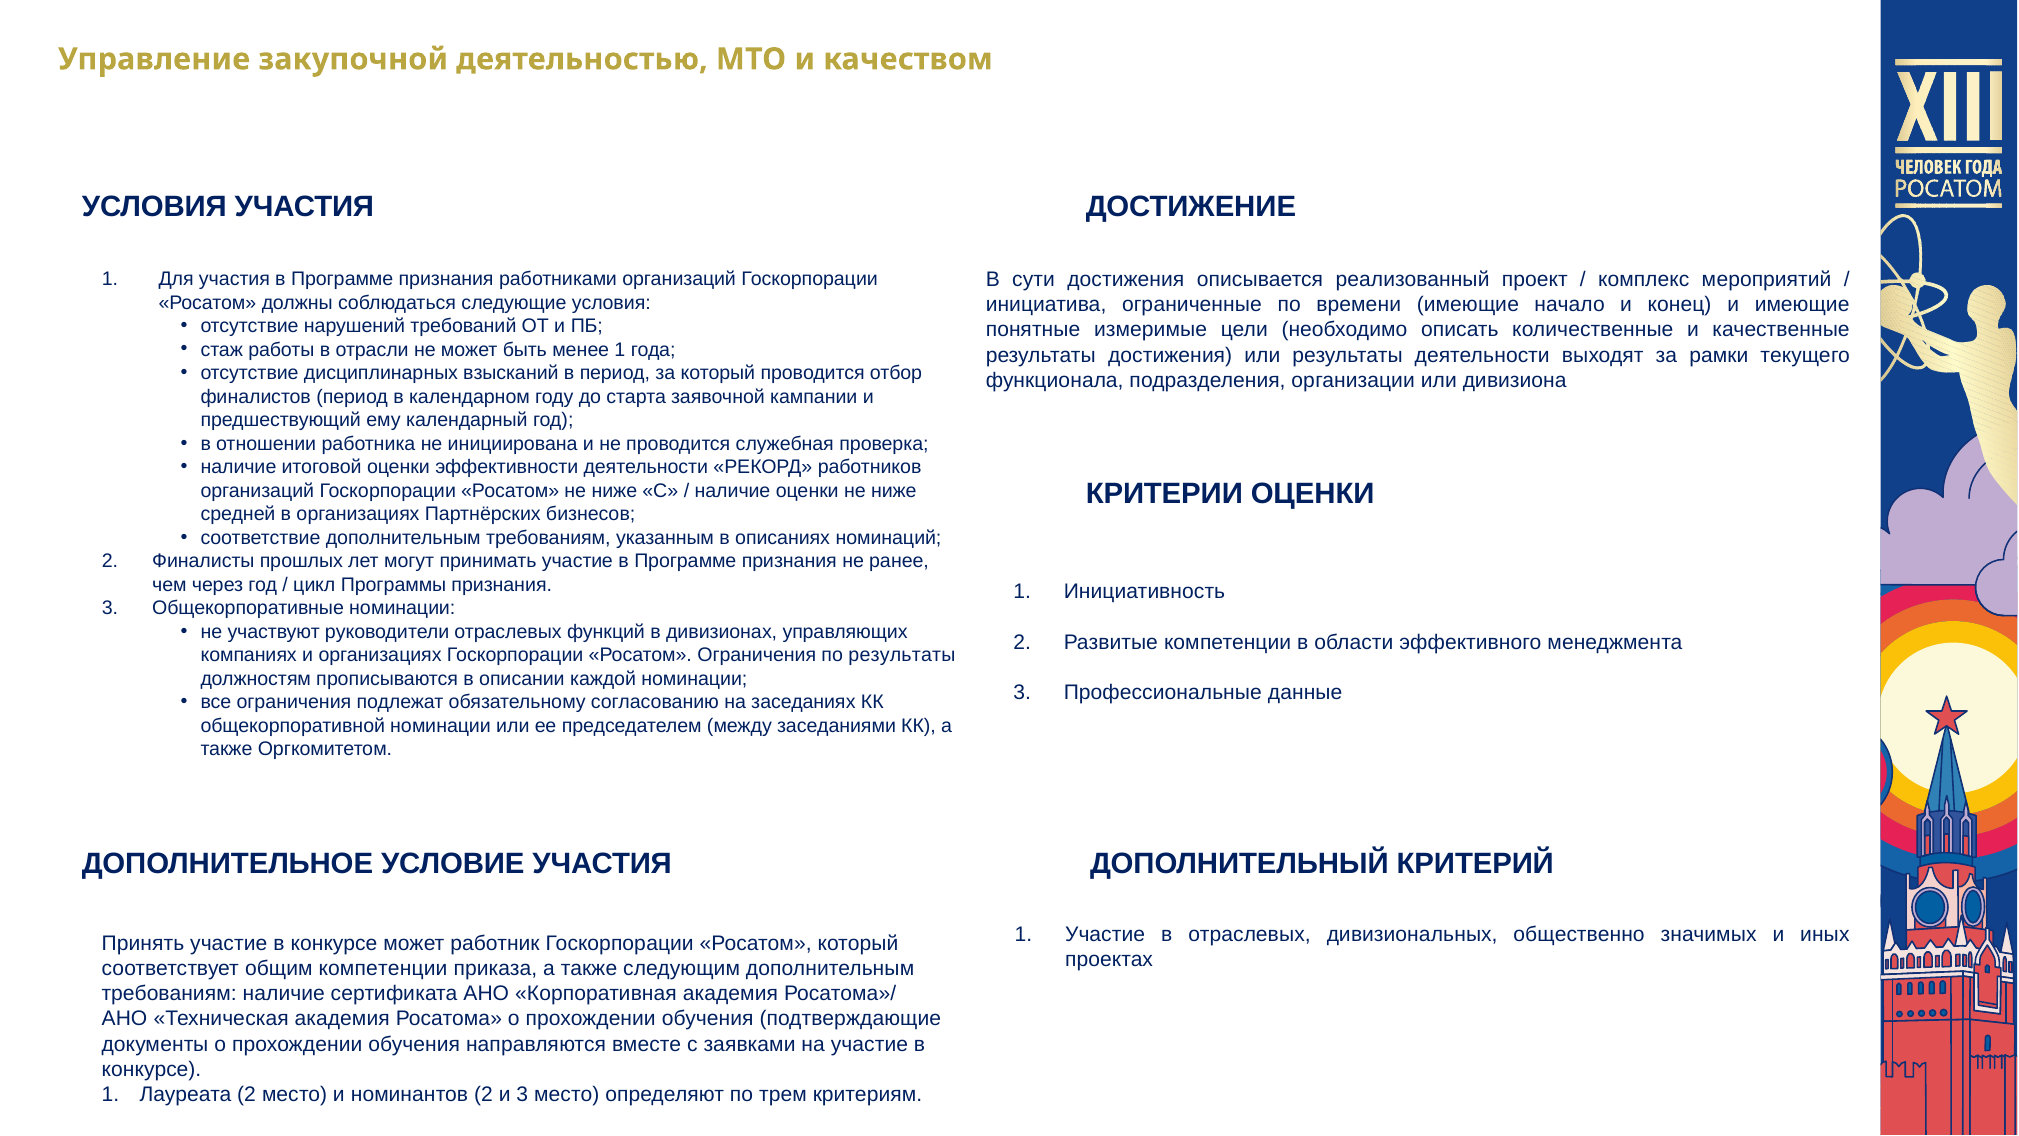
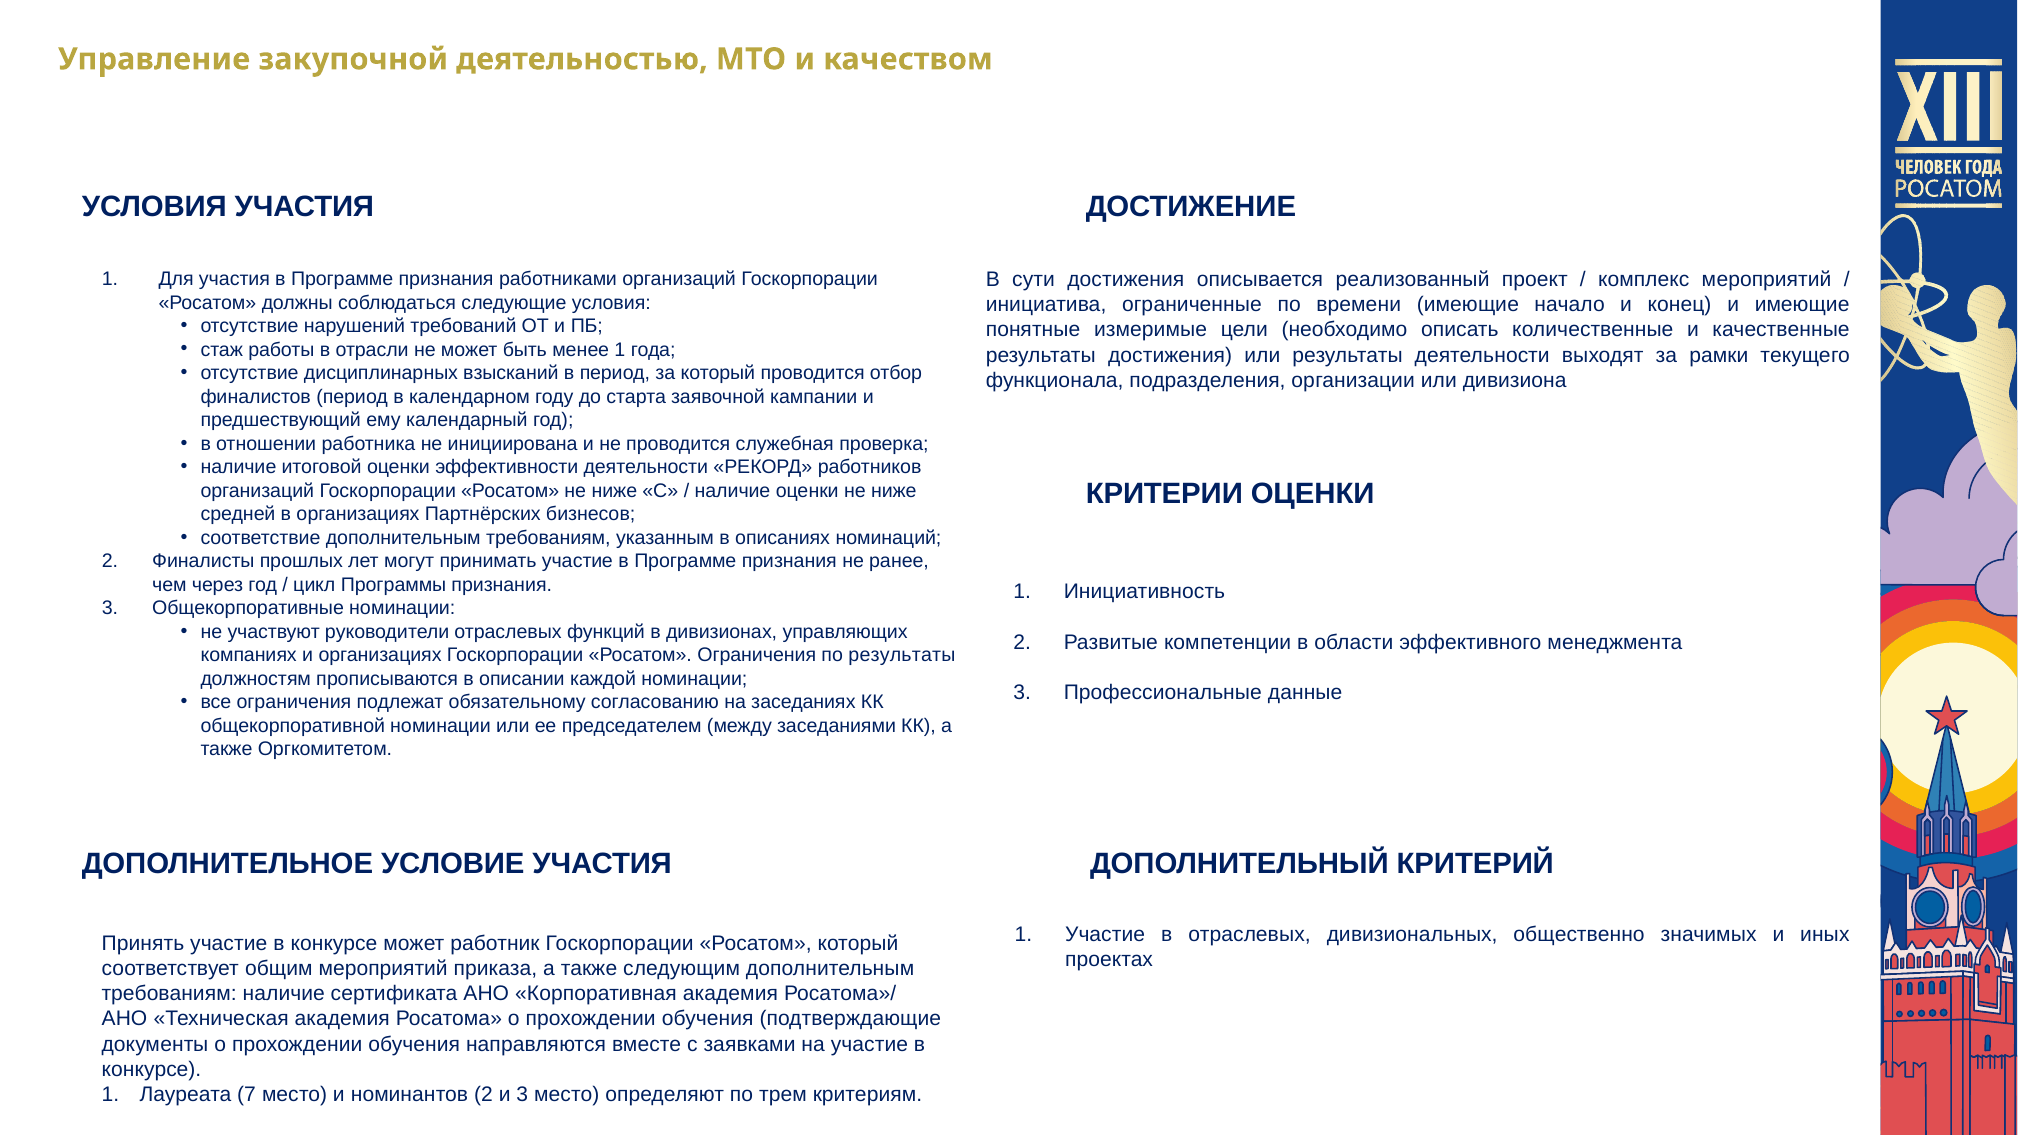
общим компетенции: компетенции -> мероприятий (383, 968)
Лауреата 2: 2 -> 7 (247, 1095)
